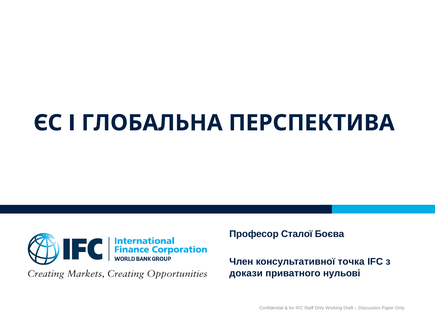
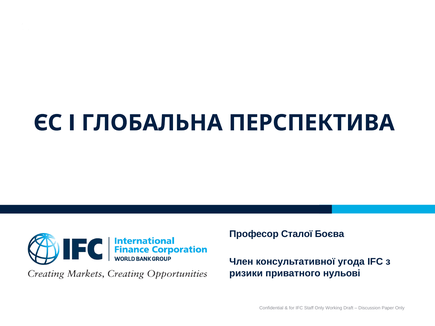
точка: точка -> угода (351, 262)
докази: докази -> ризики (246, 273)
